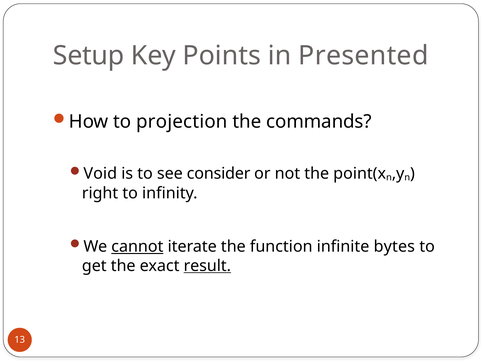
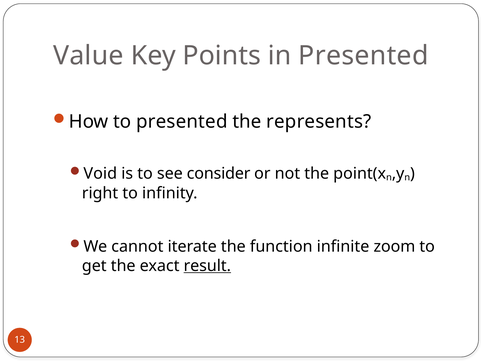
Setup: Setup -> Value (88, 56)
to projection: projection -> presented (182, 121)
commands: commands -> represents (319, 121)
cannot underline: present -> none (137, 246)
bytes: bytes -> zoom (394, 246)
